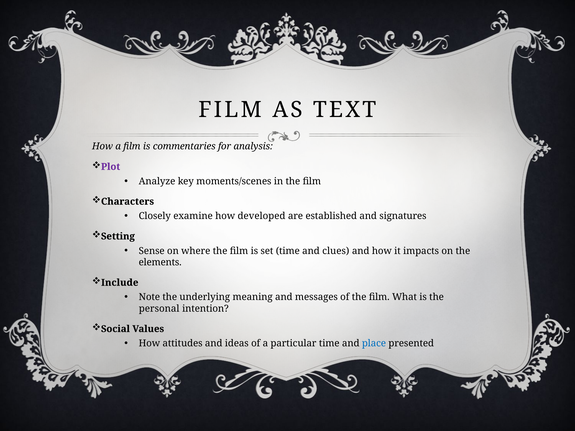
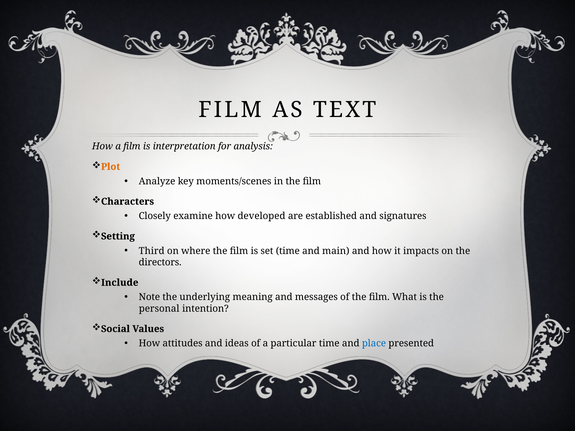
commentaries: commentaries -> interpretation (184, 147)
Plot colour: purple -> orange (111, 167)
Sense: Sense -> Third (152, 251)
clues: clues -> main (336, 251)
elements: elements -> directors (160, 262)
